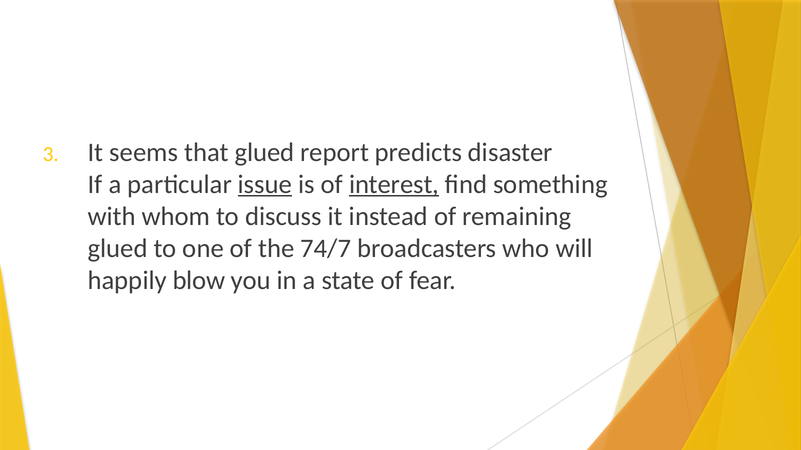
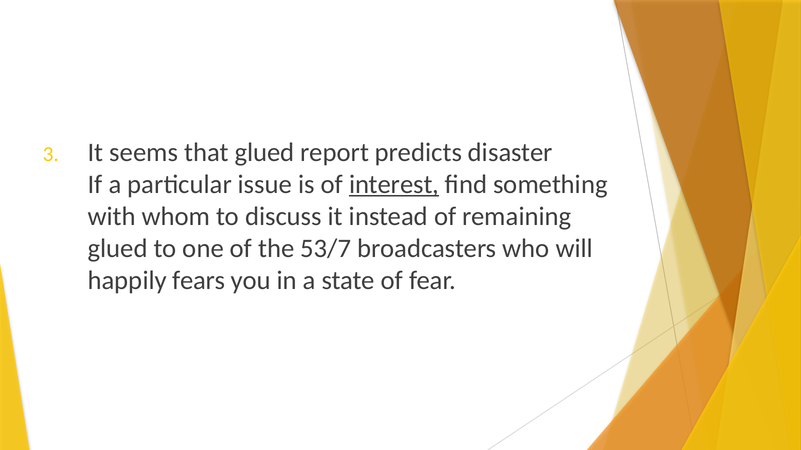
issue underline: present -> none (265, 185)
74/7: 74/7 -> 53/7 (326, 249)
blow: blow -> fears (199, 281)
